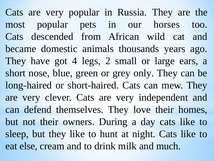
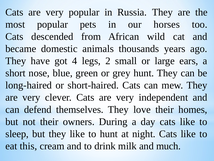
grey only: only -> hunt (144, 73)
else: else -> this (28, 146)
